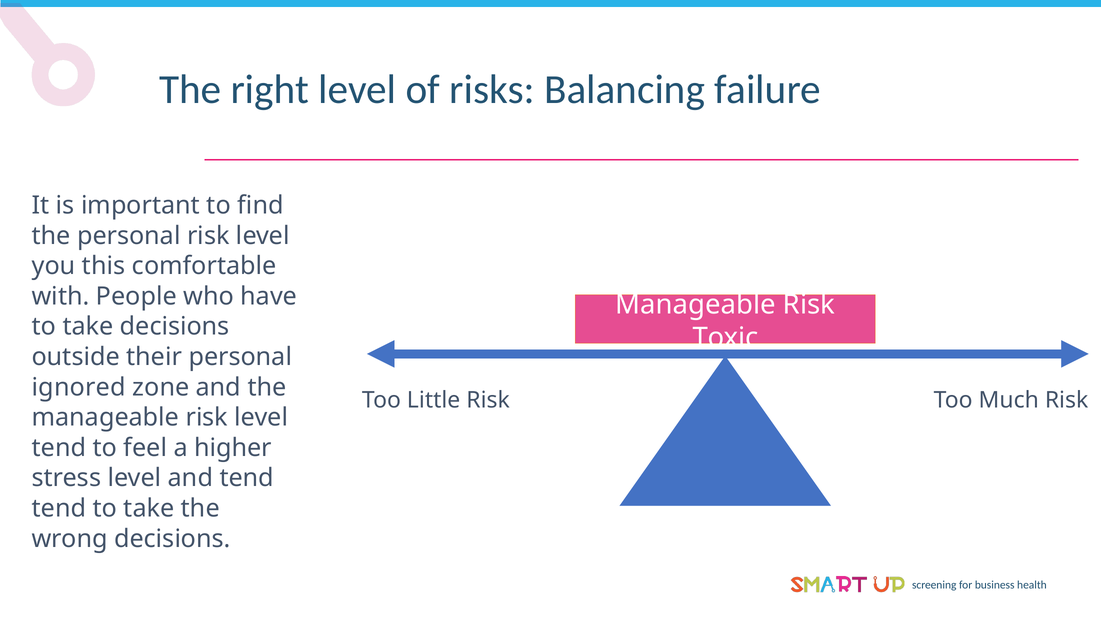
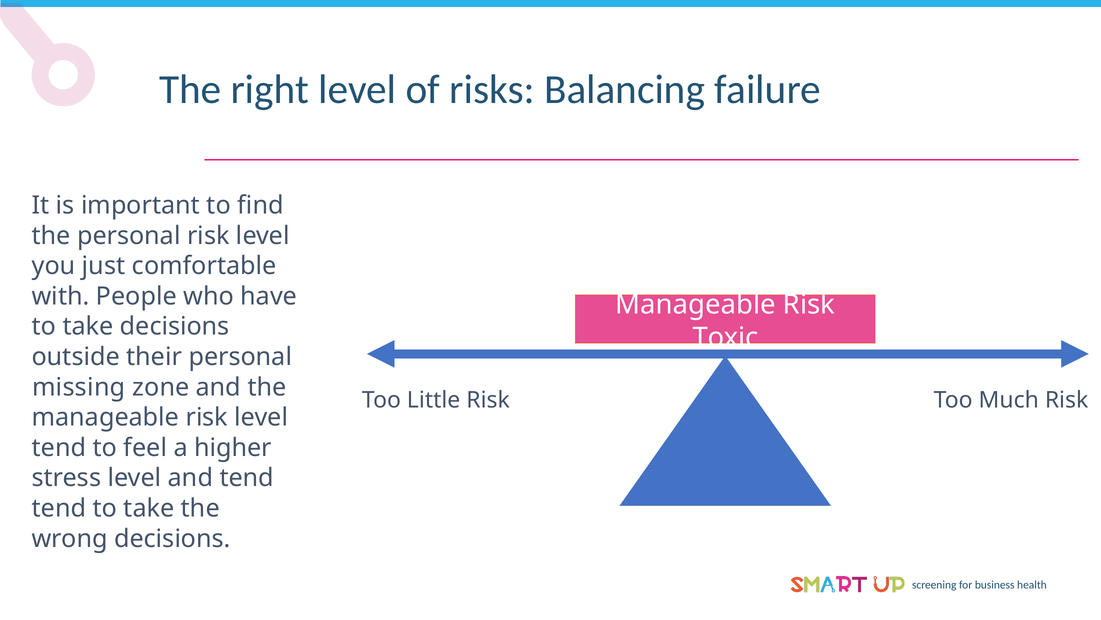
this: this -> just (104, 266)
ignored: ignored -> missing (79, 387)
